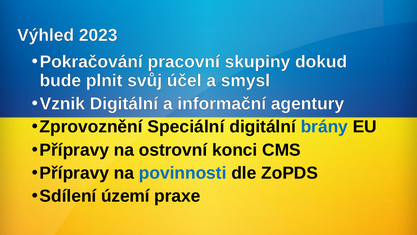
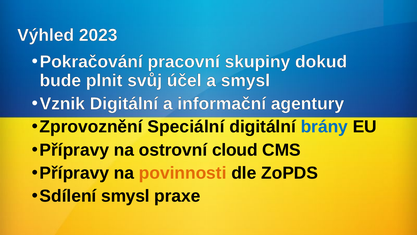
konci: konci -> cloud (235, 150)
povinnosti colour: blue -> orange (183, 173)
Sdílení území: území -> smysl (125, 196)
